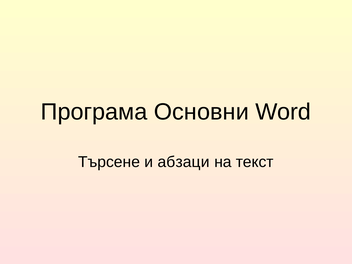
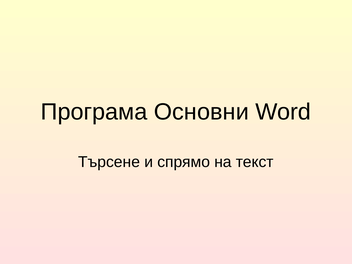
абзаци: абзаци -> спрямо (184, 162)
